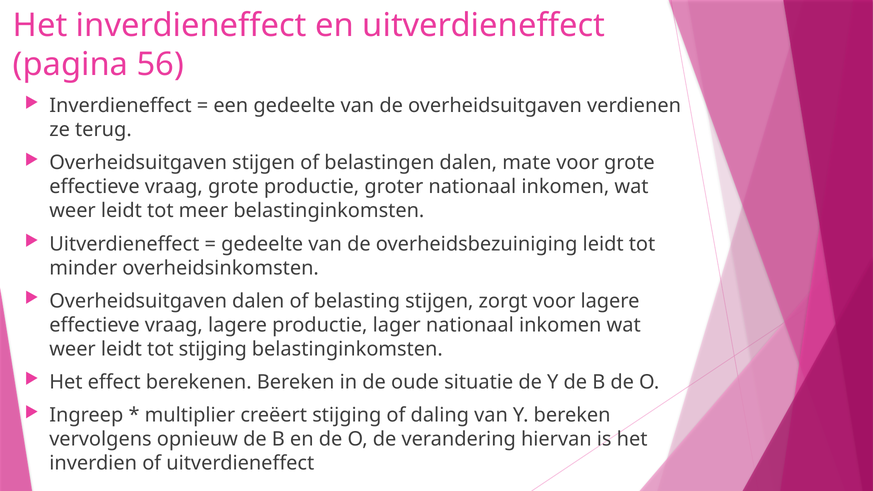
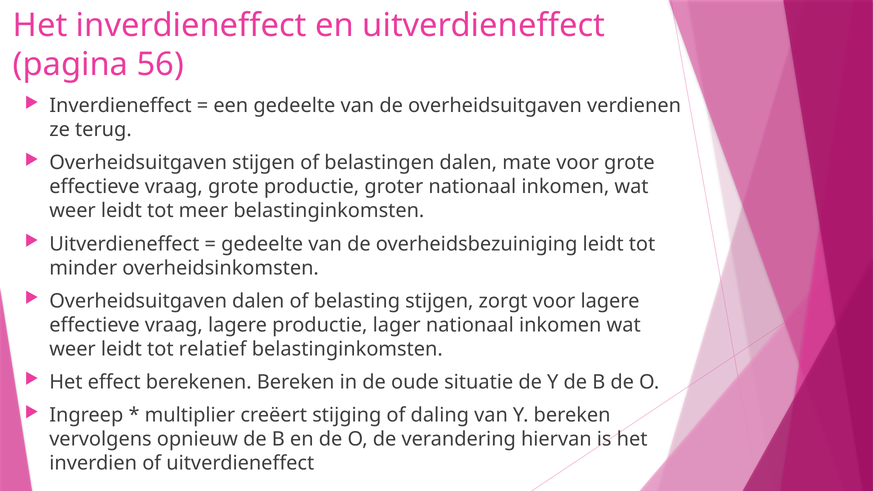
tot stijging: stijging -> relatief (213, 349)
